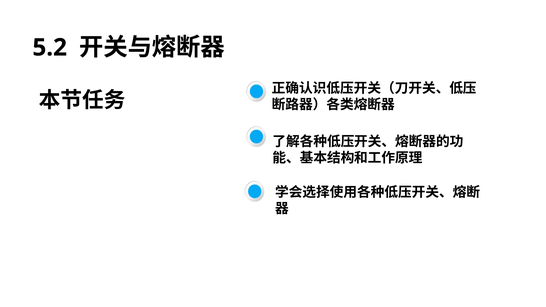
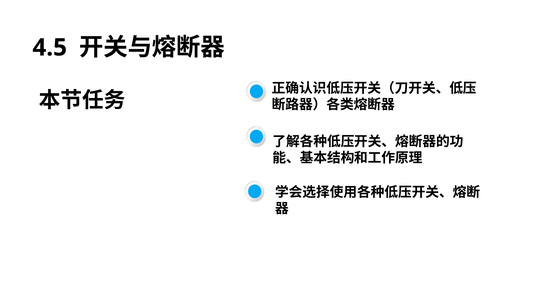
5.2: 5.2 -> 4.5 (50, 48)
